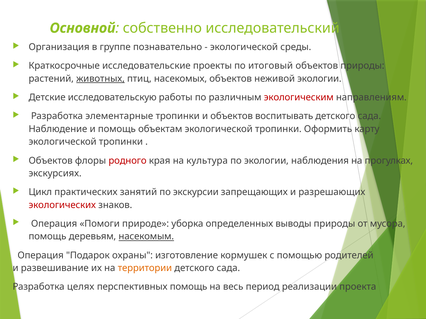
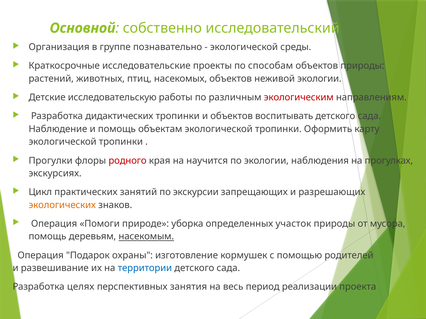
итоговый: итоговый -> способам (271, 66)
животных underline: present -> none (100, 79)
элементарные: элементарные -> дидактических (119, 116)
Объектов: Объектов -> Прогулки (51, 161)
культура: культура -> научится (207, 161)
экологических colour: red -> orange (62, 205)
выводы: выводы -> участок (293, 224)
территории colour: orange -> blue (145, 268)
перспективных помощь: помощь -> занятия (189, 287)
